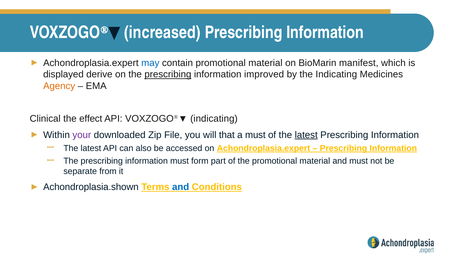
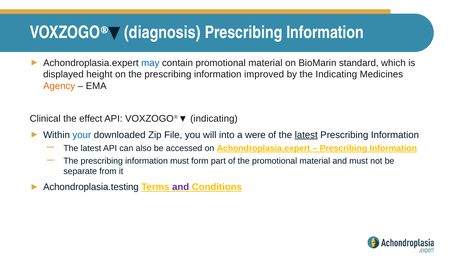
increased: increased -> diagnosis (162, 32)
manifest: manifest -> standard (359, 63)
derive: derive -> height (99, 74)
prescribing underline: present -> none (168, 74)
your colour: purple -> blue (82, 135)
that: that -> into (227, 135)
a must: must -> were (255, 135)
Achondroplasia.shown: Achondroplasia.shown -> Achondroplasia.testing (91, 187)
and colour: blue -> purple (181, 187)
